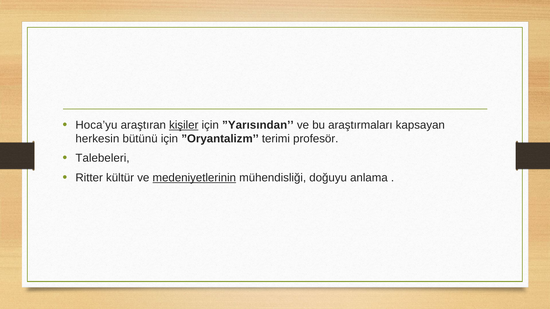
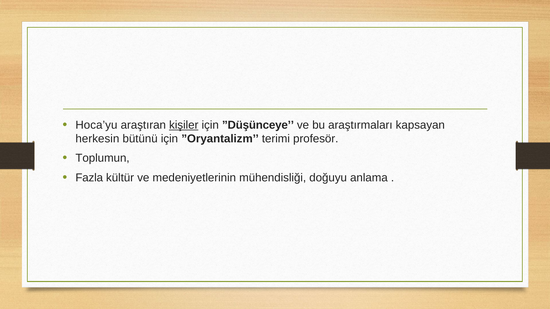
”Yarısından: ”Yarısından -> ”Düşünceye (258, 125)
Talebeleri: Talebeleri -> Toplumun (103, 158)
Ritter: Ritter -> Fazla (89, 178)
medeniyetlerinin underline: present -> none (194, 178)
